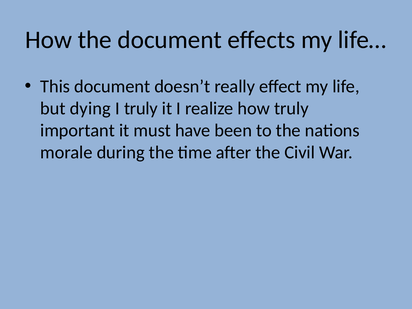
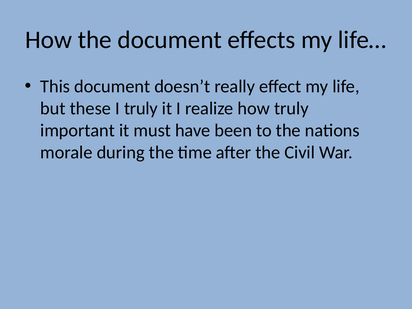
dying: dying -> these (90, 108)
